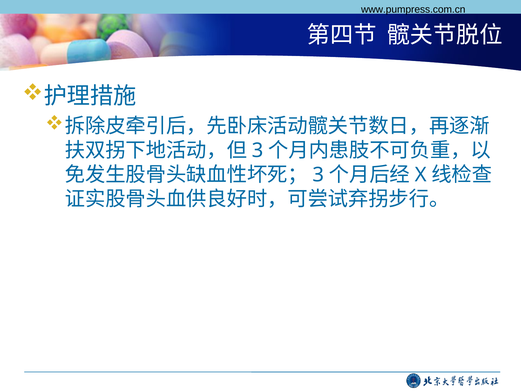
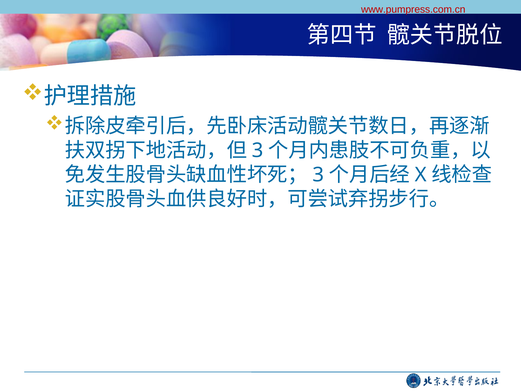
www.pumpress.com.cn colour: black -> red (413, 9)
